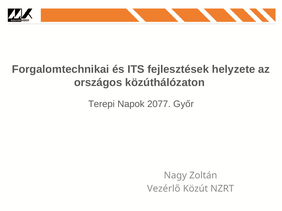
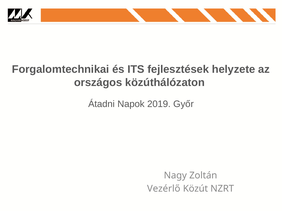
Terepi: Terepi -> Átadni (102, 104)
2077: 2077 -> 2019 (159, 104)
